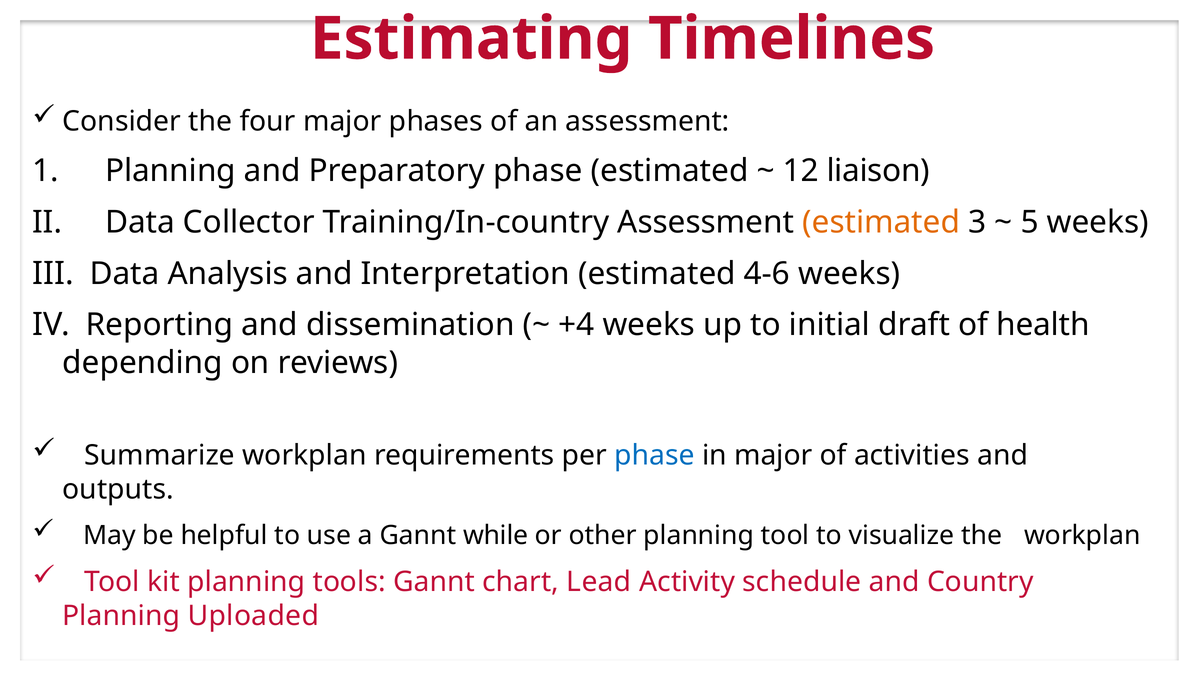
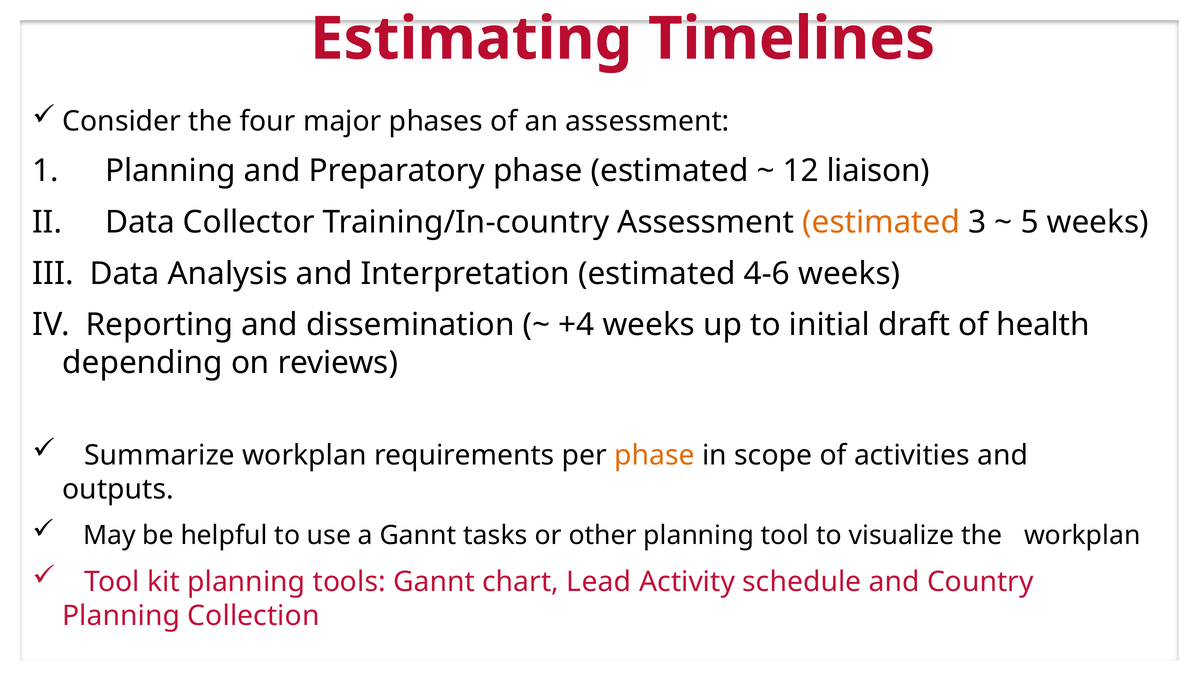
phase colour: blue -> orange (654, 455)
in major: major -> scope (773, 455)
while: while -> tasks (495, 535)
Uploaded: Uploaded -> Collection (254, 616)
